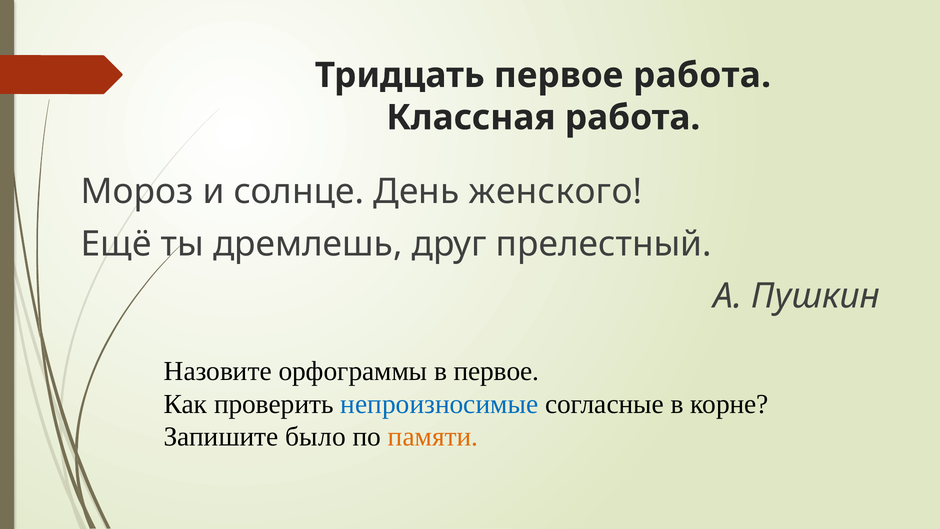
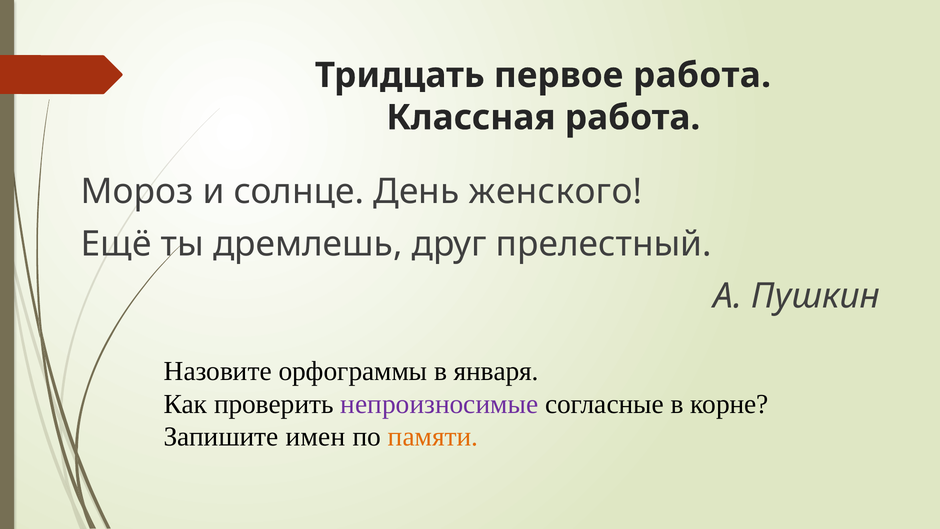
в первое: первое -> января (496, 371)
непроизносимые colour: blue -> purple (439, 404)
было: было -> имен (316, 437)
